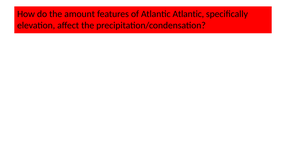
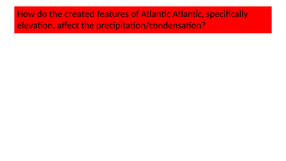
amount: amount -> created (80, 14)
